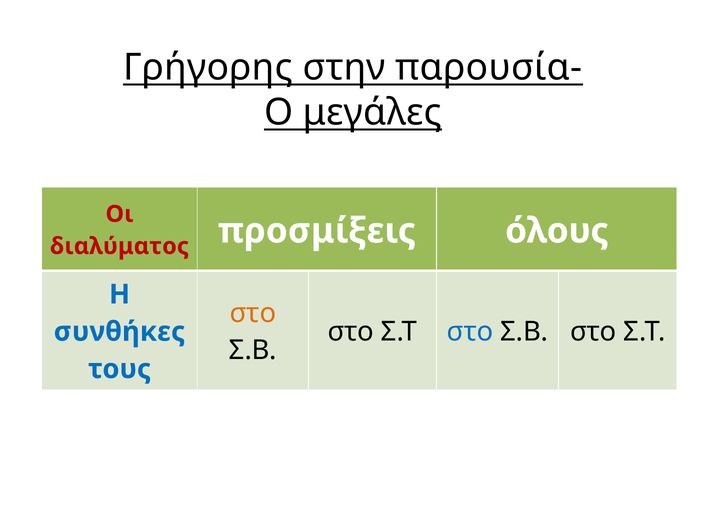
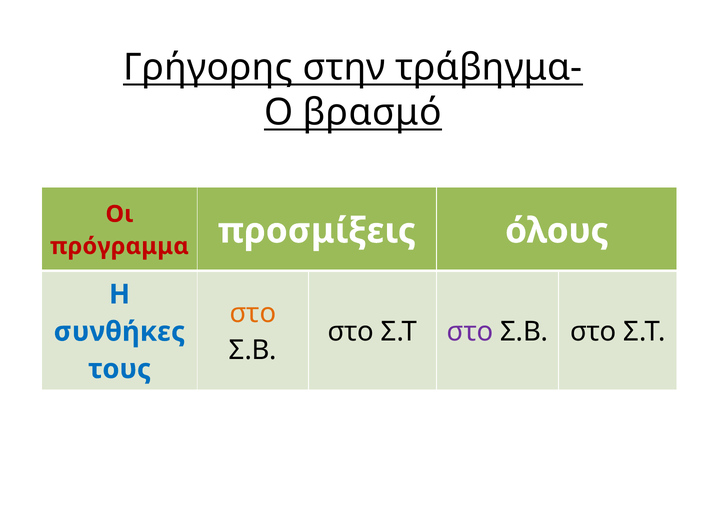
παρουσία-: παρουσία- -> τράβηγμα- (489, 68)
μεγάλες: μεγάλες -> βρασμό (372, 112)
διαλύματος: διαλύματος -> πρόγραμμα (119, 246)
στο colour: blue -> purple (470, 331)
